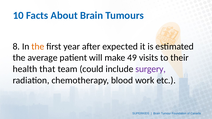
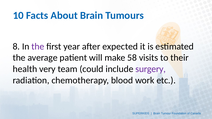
the colour: orange -> purple (38, 47)
49: 49 -> 58 (132, 58)
that: that -> very (47, 69)
